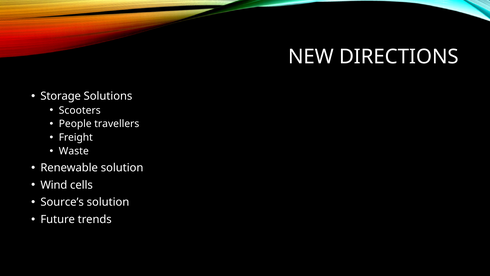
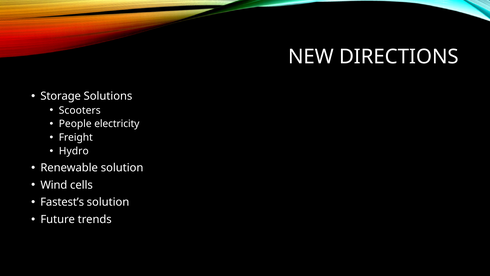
travellers: travellers -> electricity (117, 124)
Waste: Waste -> Hydro (74, 151)
Source’s: Source’s -> Fastest’s (62, 202)
